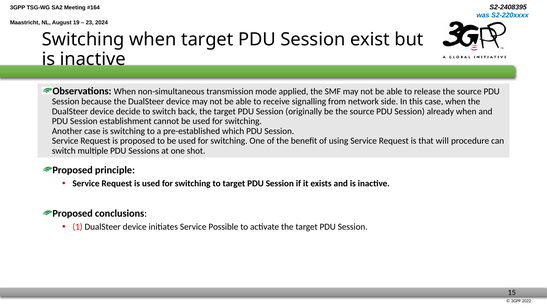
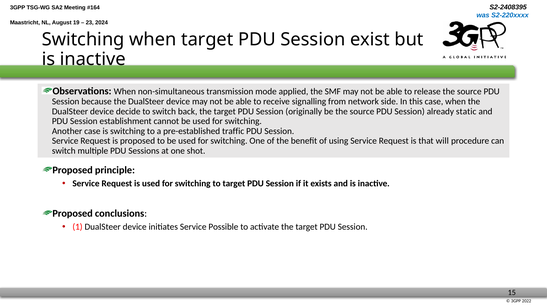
already when: when -> static (466, 111)
which: which -> traffic (233, 131)
